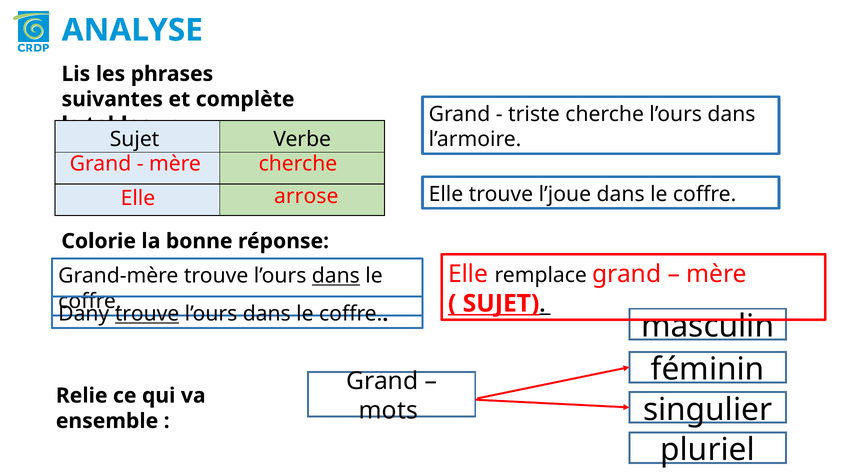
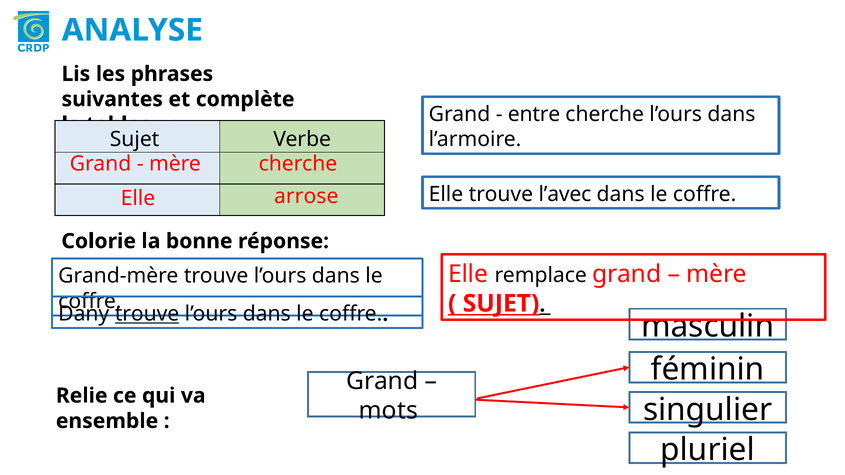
triste: triste -> entre (534, 114)
l’joue: l’joue -> l’avec (565, 194)
dans underline: present -> none (336, 276)
